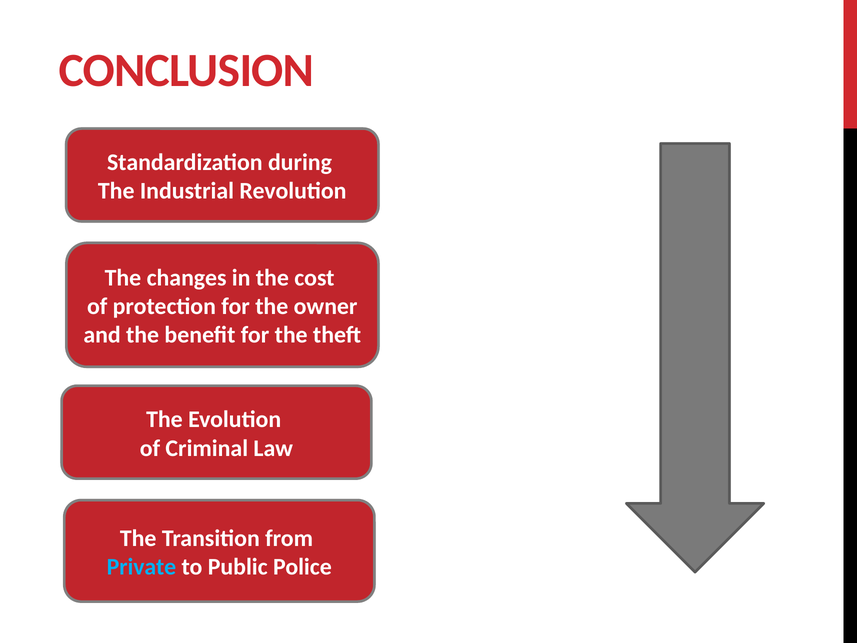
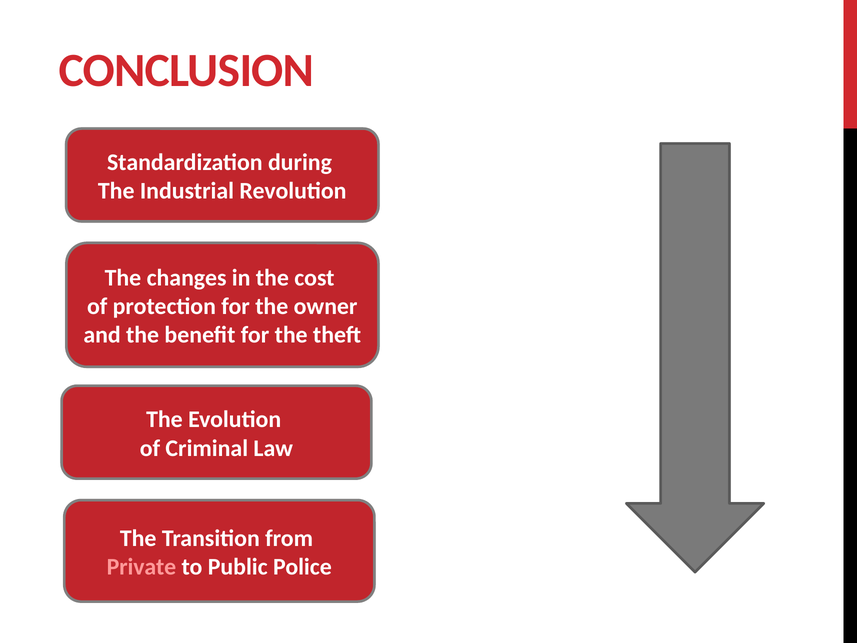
Private colour: light blue -> pink (141, 567)
